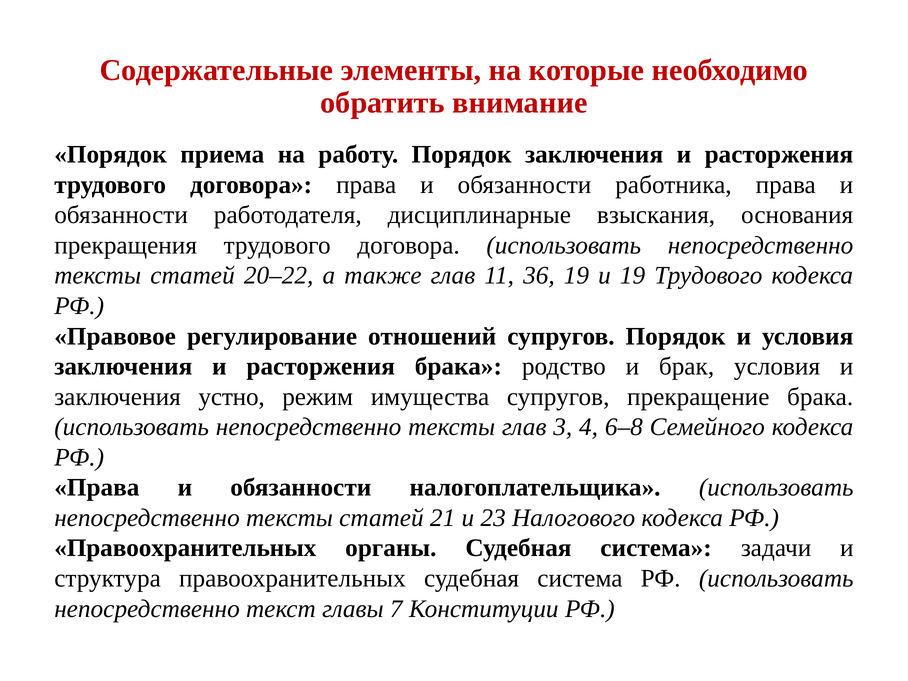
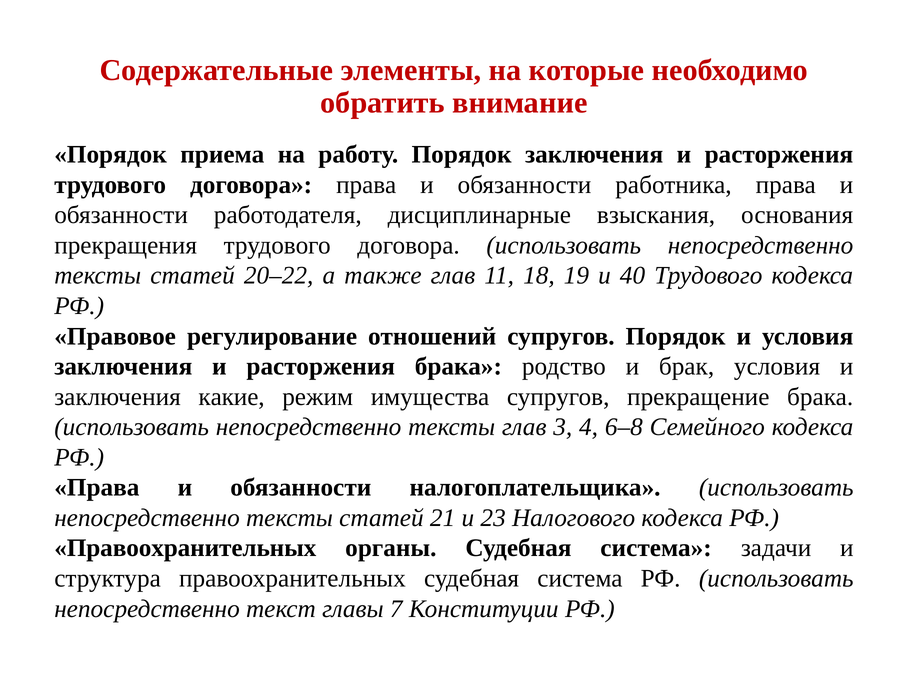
36: 36 -> 18 (539, 276)
и 19: 19 -> 40 (633, 276)
устно: устно -> какие (232, 397)
